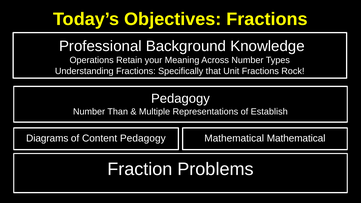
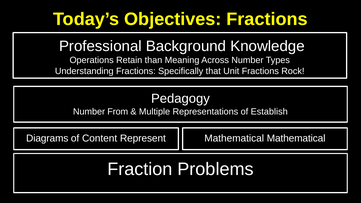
your: your -> than (153, 60)
Than: Than -> From (118, 112)
Content Pedagogy: Pedagogy -> Represent (143, 138)
